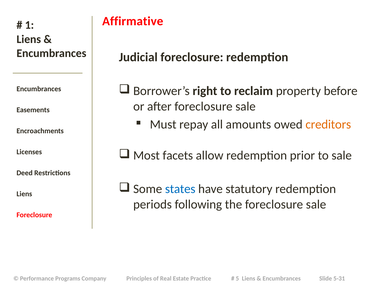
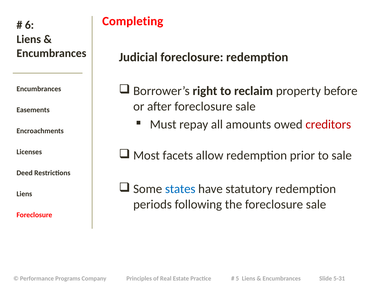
Affirmative: Affirmative -> Completing (133, 21)
1: 1 -> 6 (29, 25)
creditors colour: orange -> red (328, 124)
